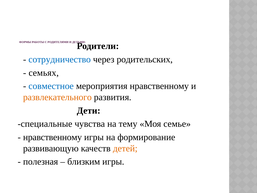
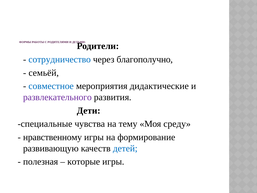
родительских: родительских -> благополучно (145, 59)
семьях: семьях -> семьёй (44, 73)
мероприятия нравственному: нравственному -> дидактические (159, 86)
развлекательного colour: orange -> purple (57, 97)
семье: семье -> среду (177, 124)
детей colour: orange -> blue (125, 148)
близким: близким -> которые (84, 162)
